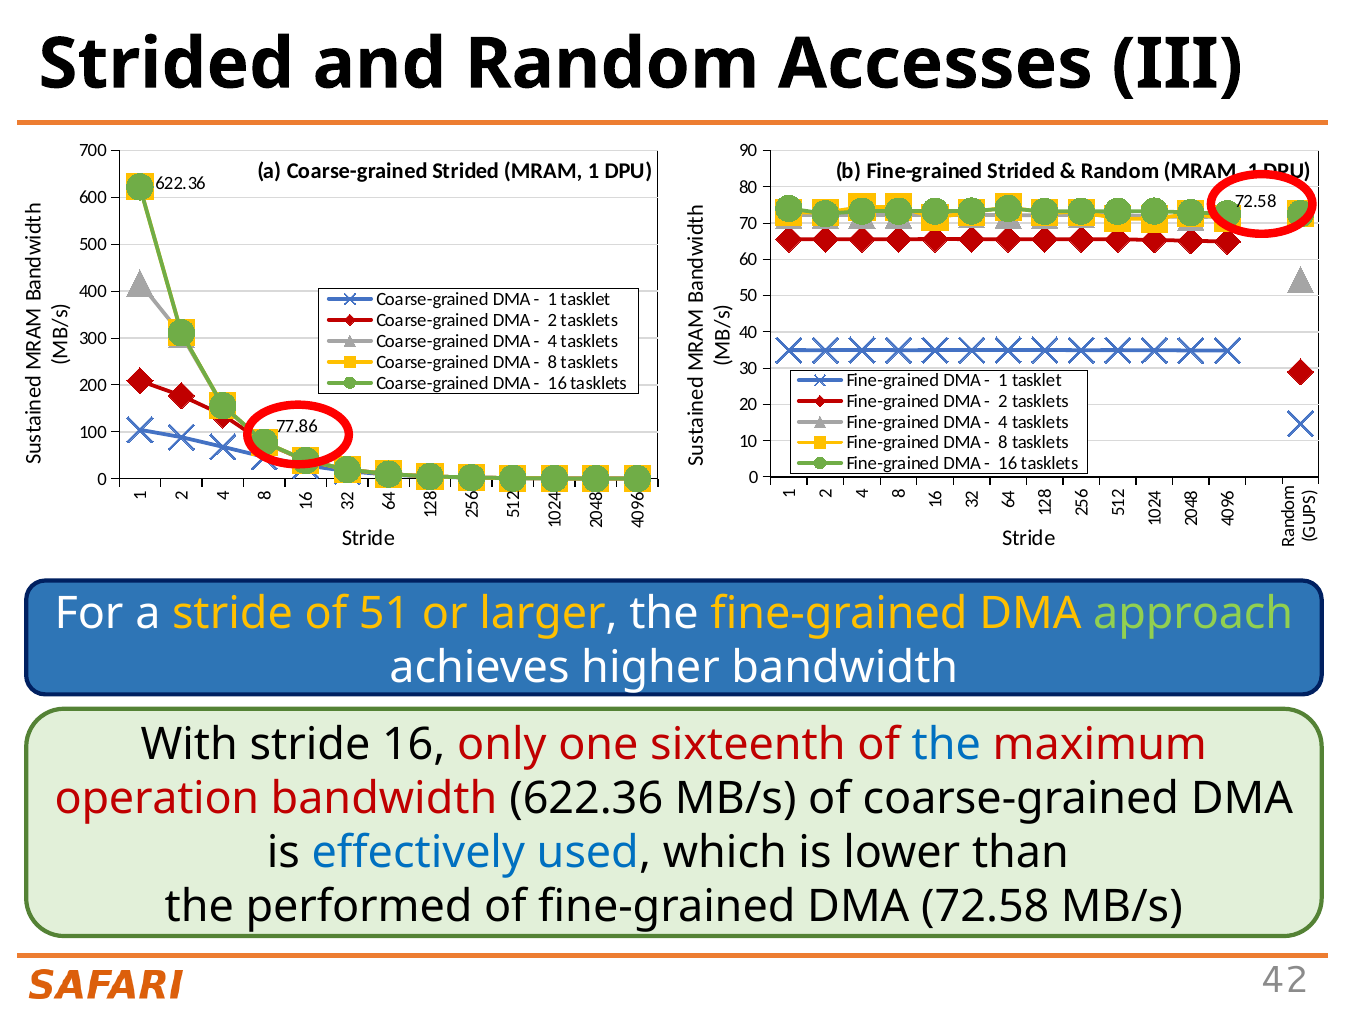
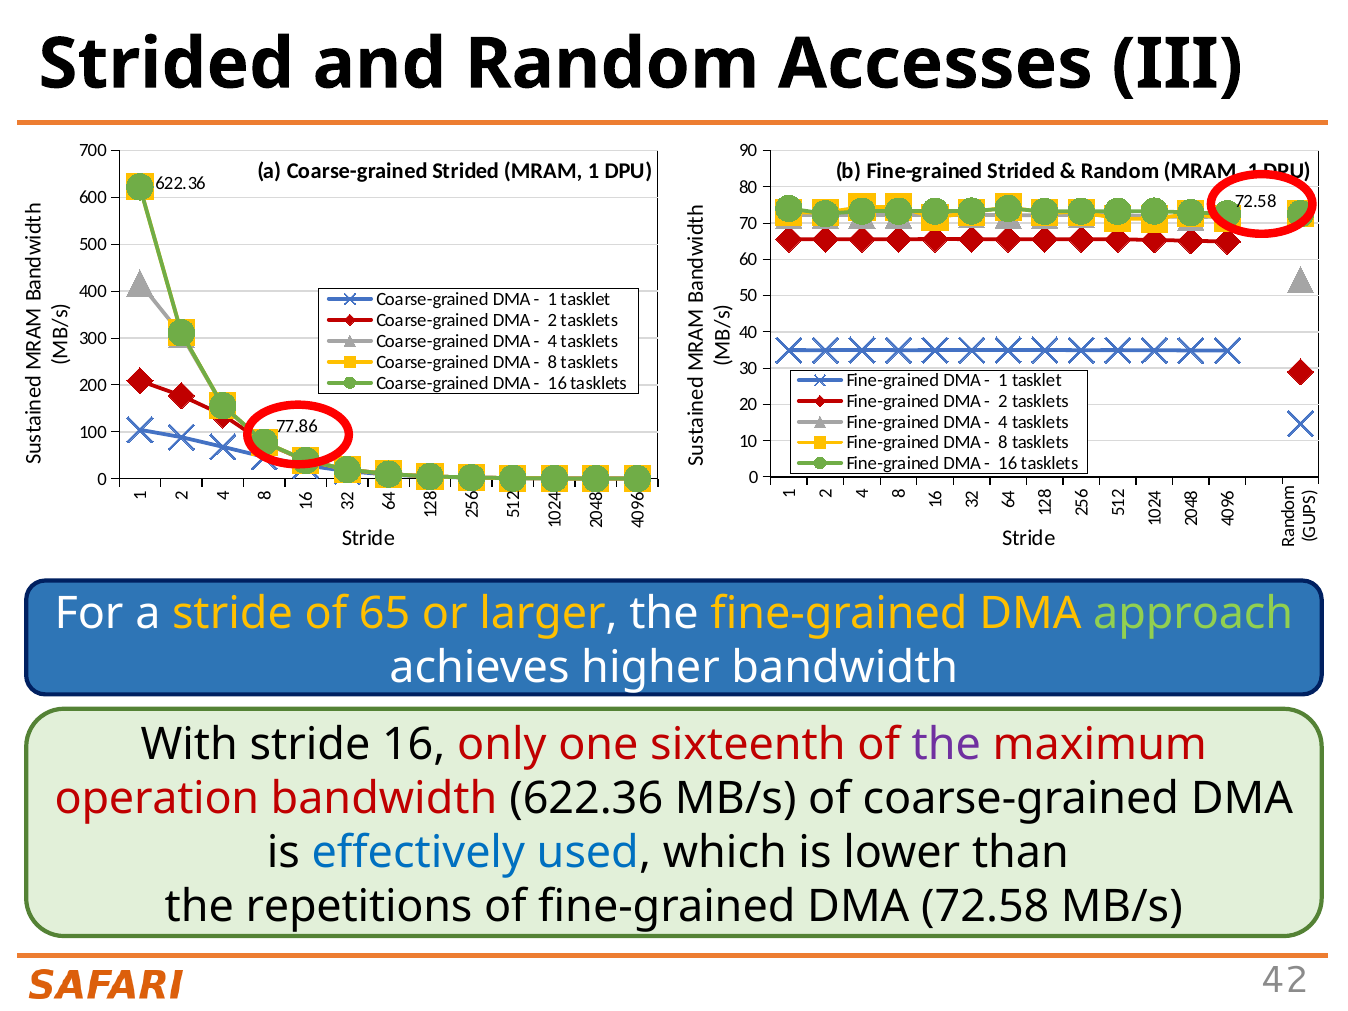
51: 51 -> 65 (385, 614)
the colour: blue -> purple (946, 745)
performed: performed -> repetitions (359, 906)
